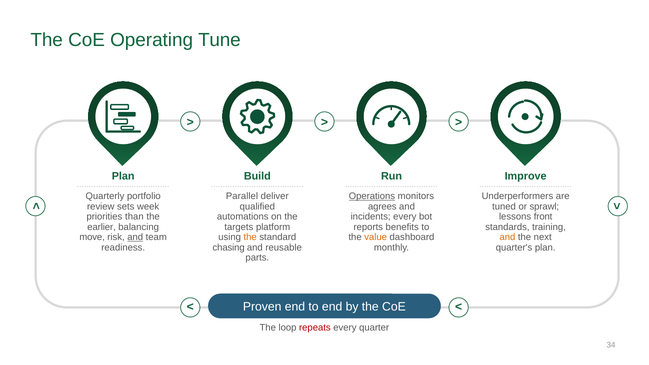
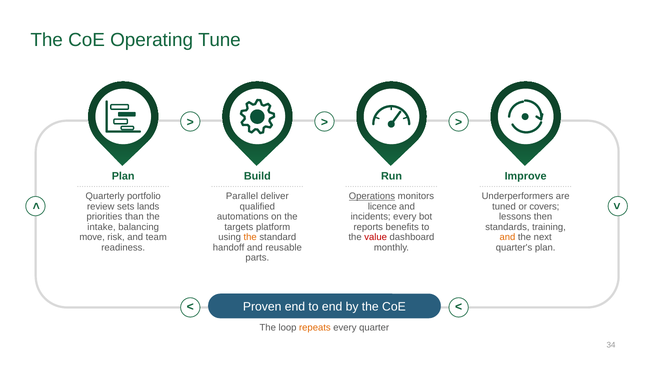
week: week -> lands (148, 207)
agrees: agrees -> licence (382, 207)
sprawl: sprawl -> covers (544, 207)
front: front -> then (543, 217)
earlier: earlier -> intake (101, 227)
and underline: present -> none (135, 237)
value colour: orange -> red (376, 237)
chasing: chasing -> handoff (229, 248)
repeats colour: red -> orange (315, 328)
